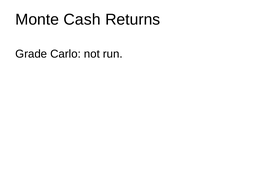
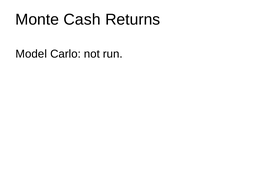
Grade: Grade -> Model (31, 54)
